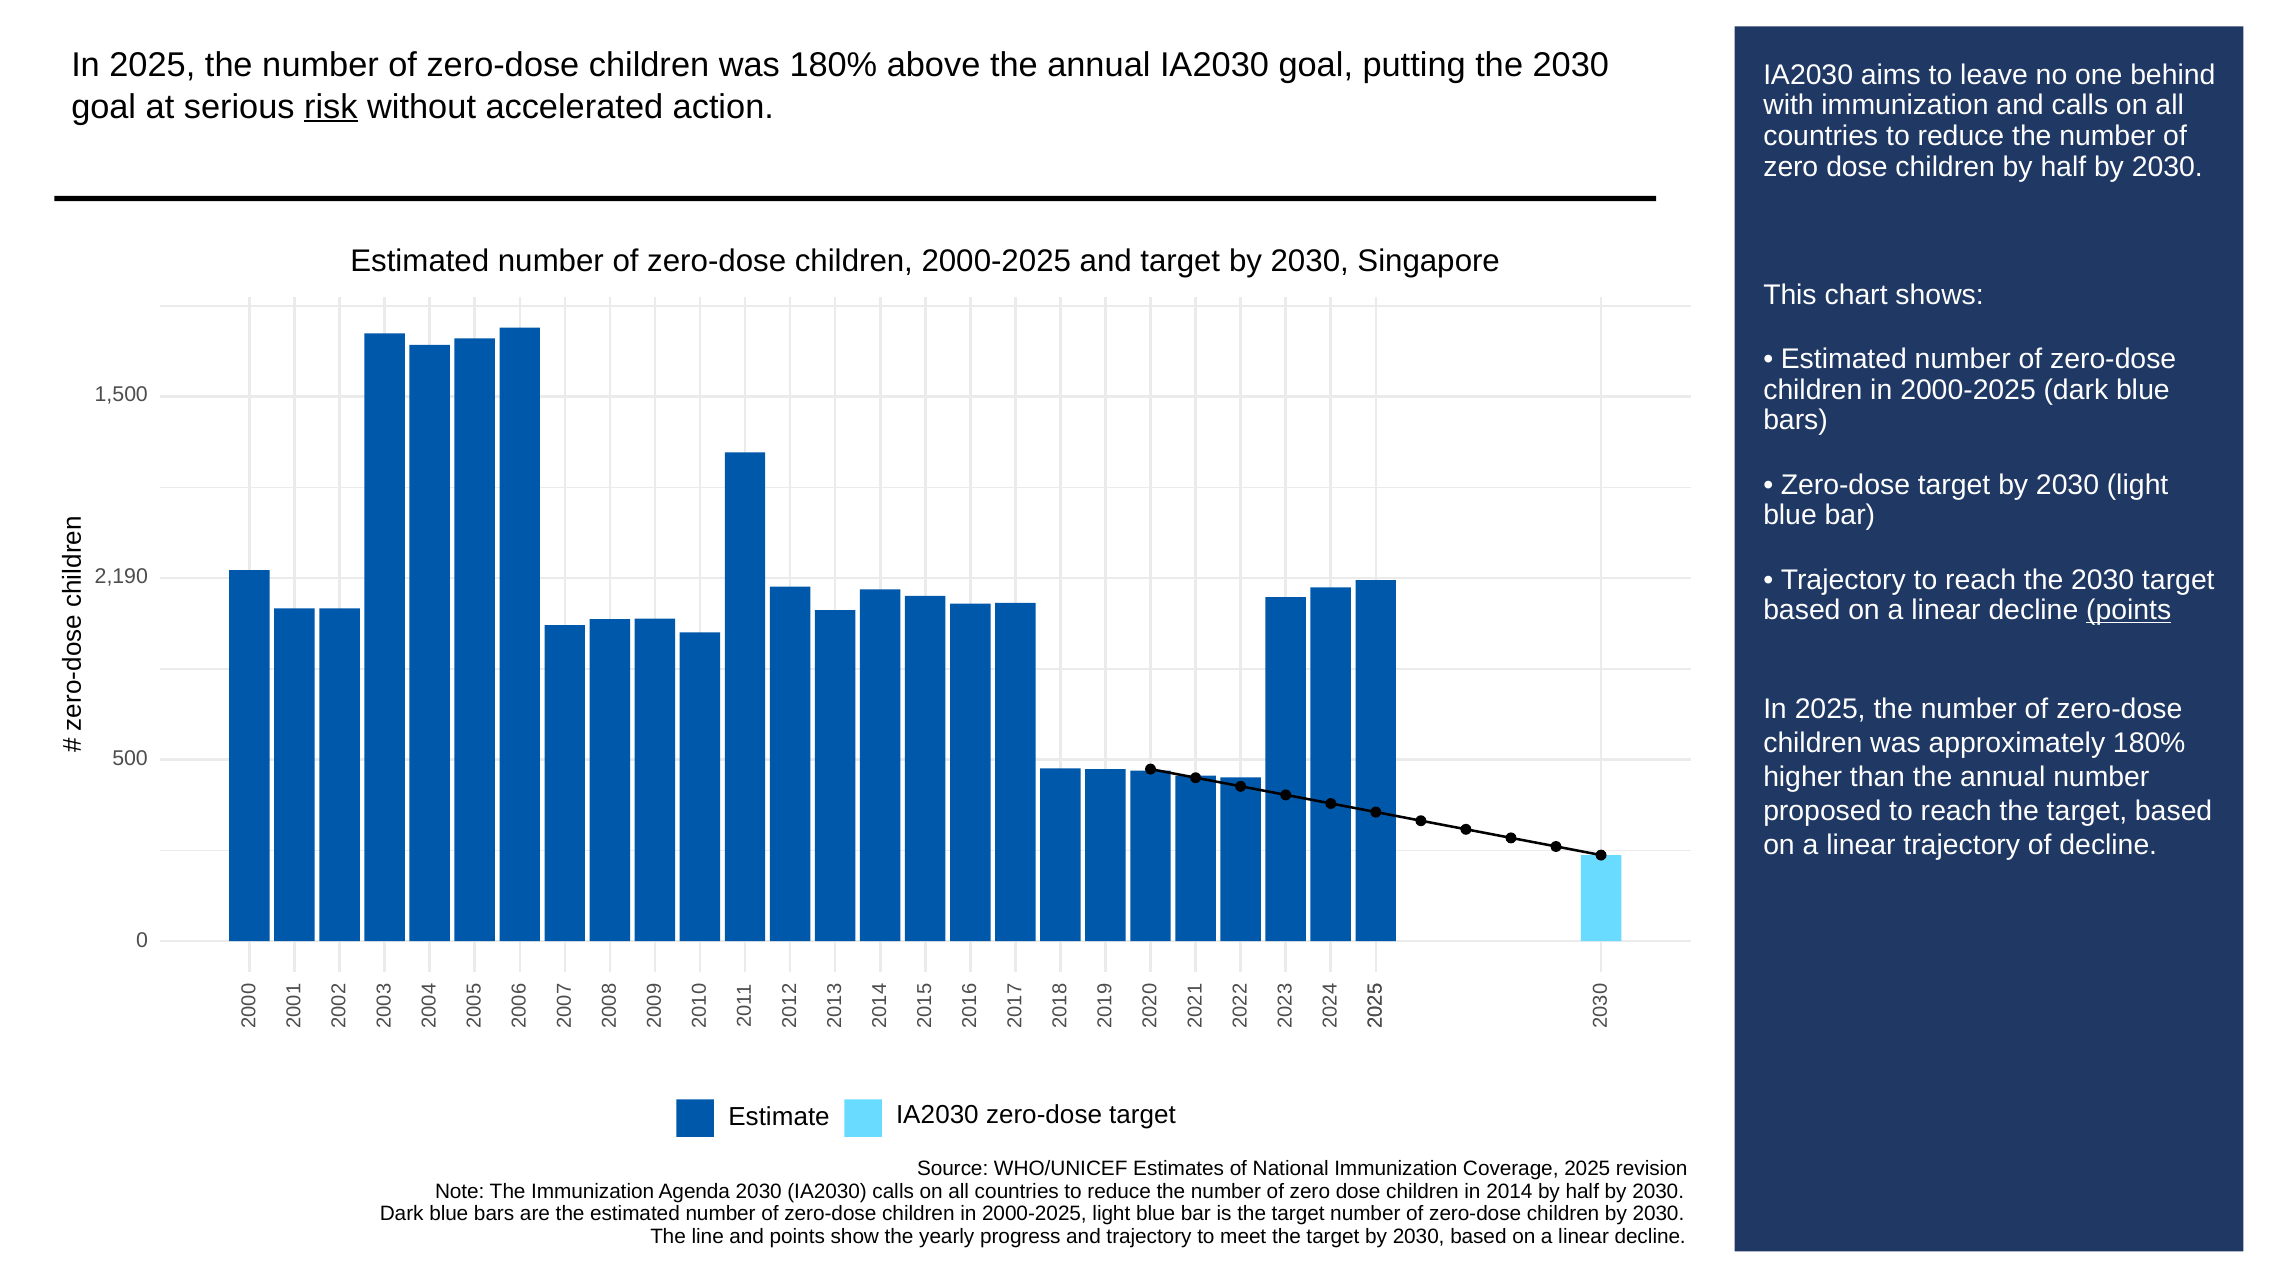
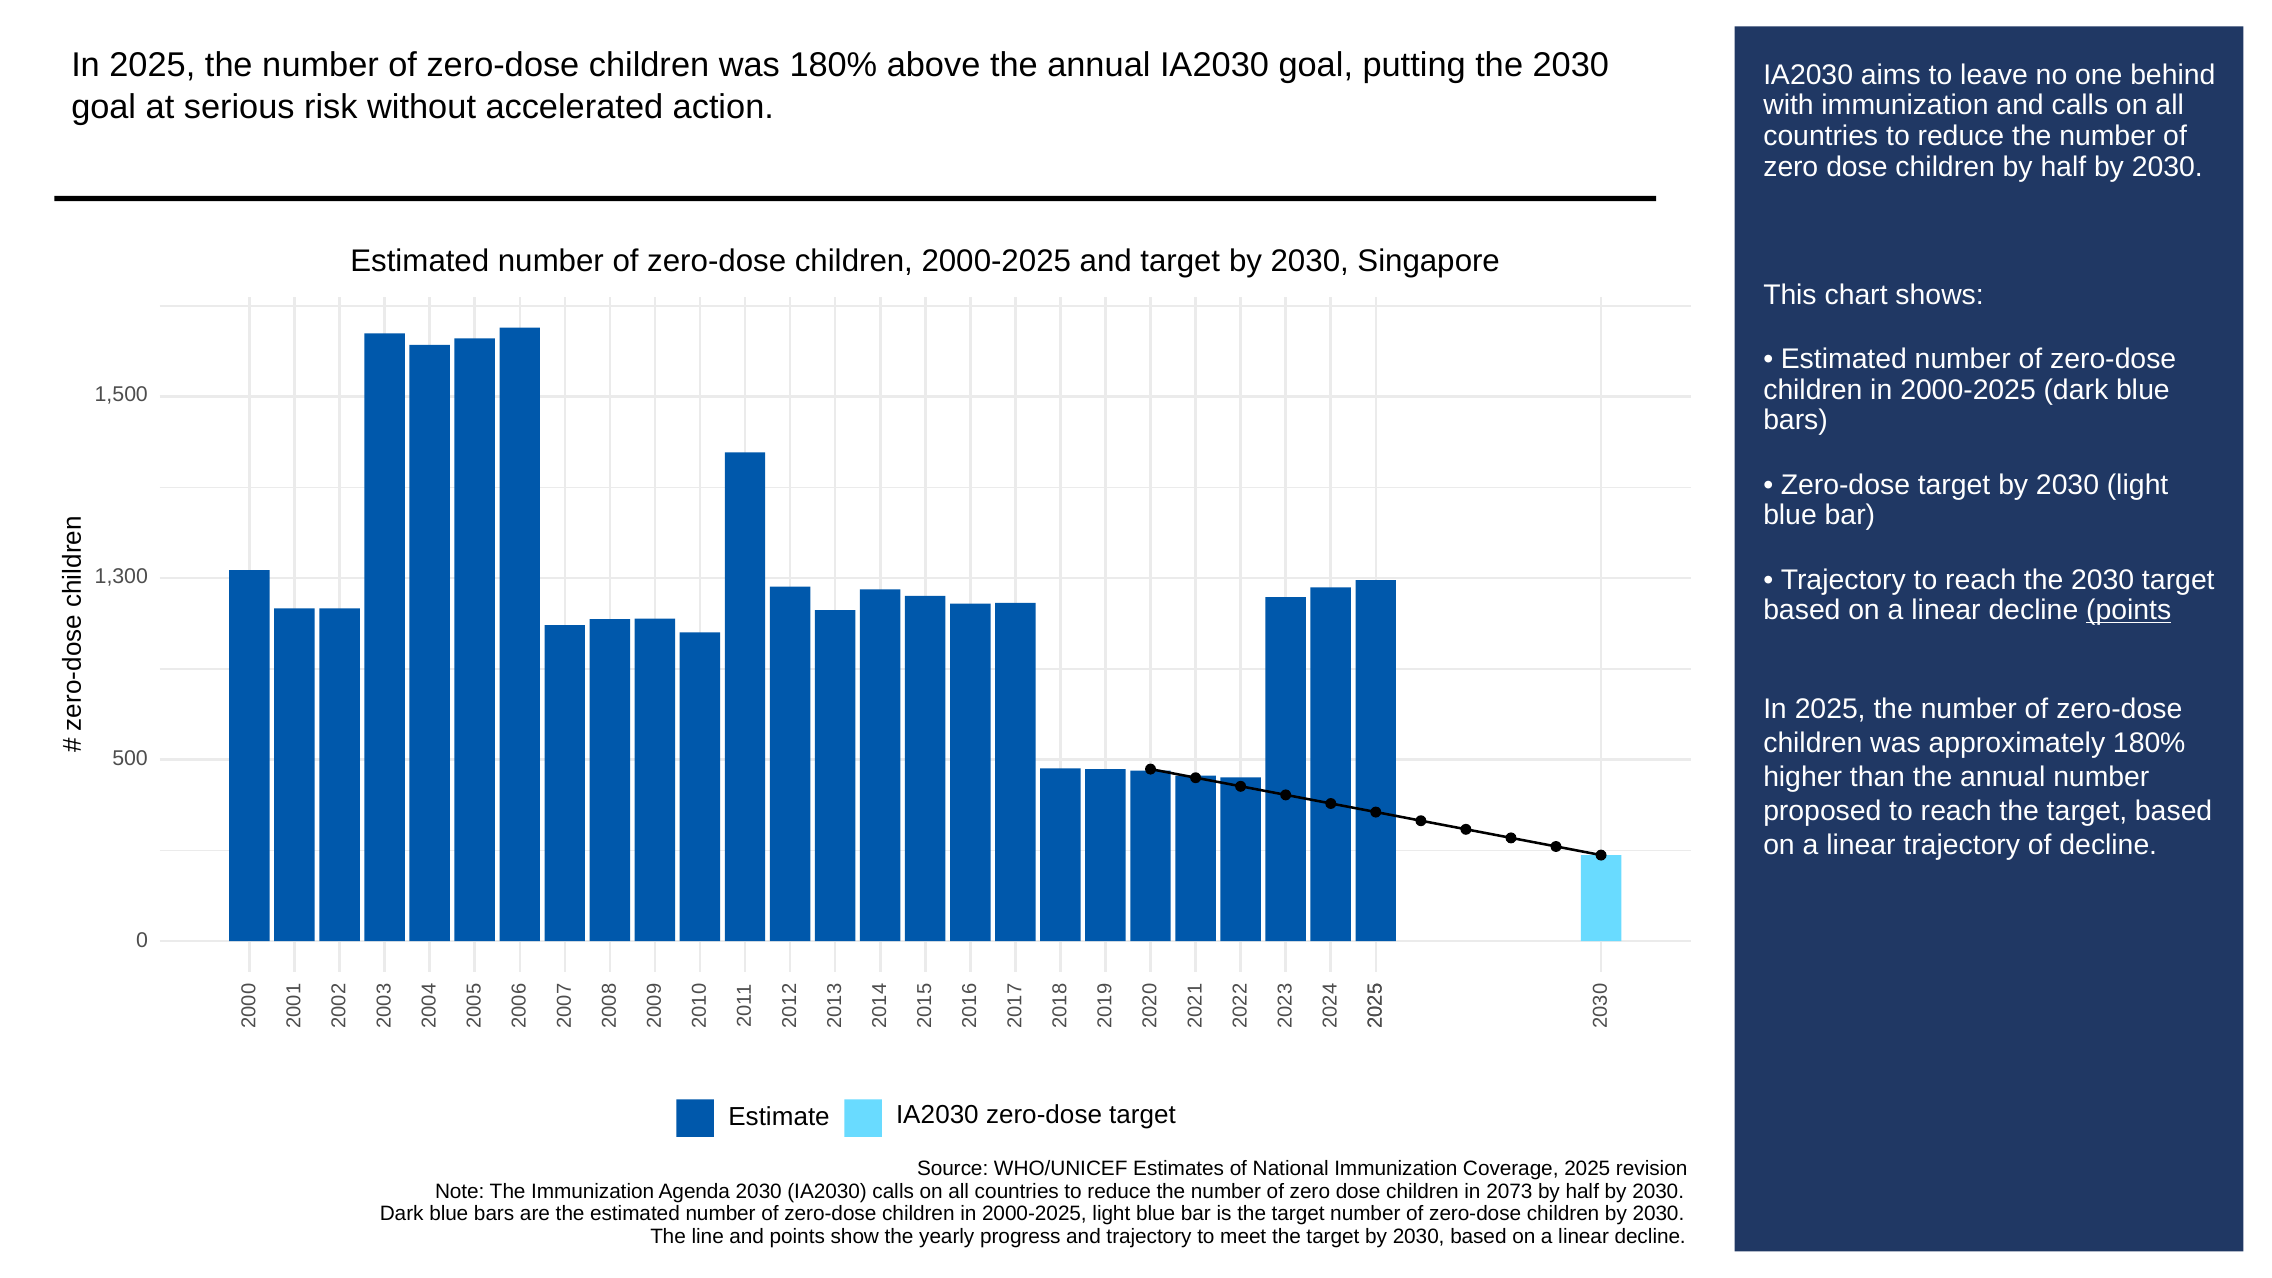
risk underline: present -> none (331, 107)
2,190: 2,190 -> 1,300 (121, 576)
2014: 2014 -> 2073 (1509, 1192)
